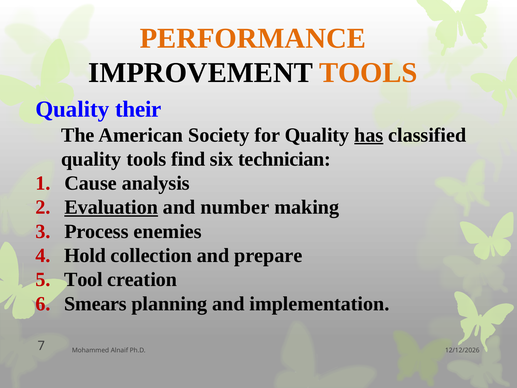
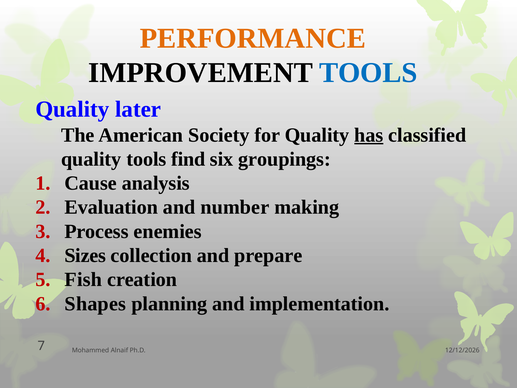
TOOLS colour: orange -> blue (368, 73)
their: their -> later (138, 109)
technician: technician -> groupings (284, 159)
Evaluation underline: present -> none (111, 207)
Hold: Hold -> Sizes (85, 255)
Tool: Tool -> Fish (83, 279)
Smears: Smears -> Shapes (95, 304)
